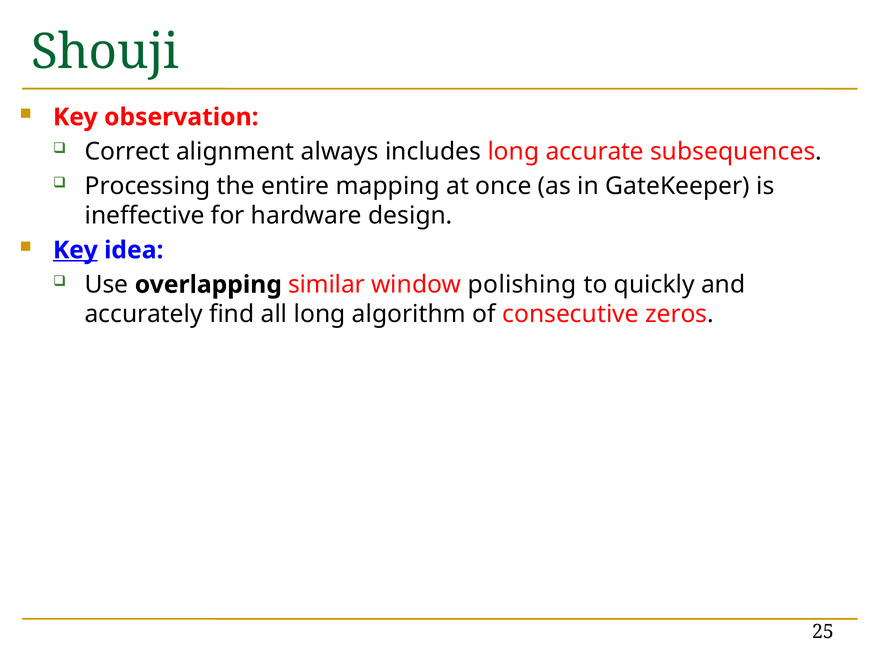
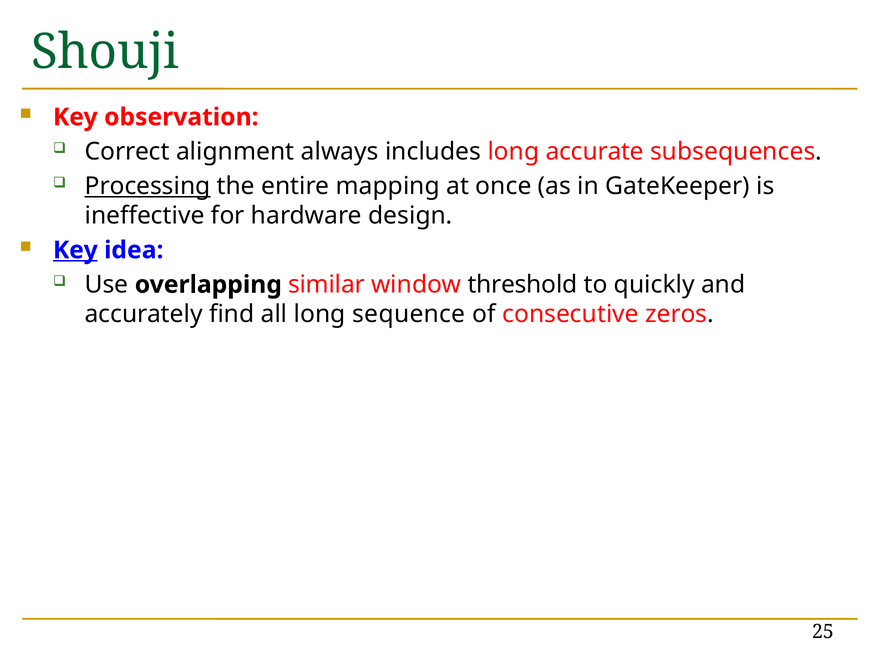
Processing underline: none -> present (148, 186)
polishing: polishing -> threshold (522, 285)
algorithm: algorithm -> sequence (409, 314)
